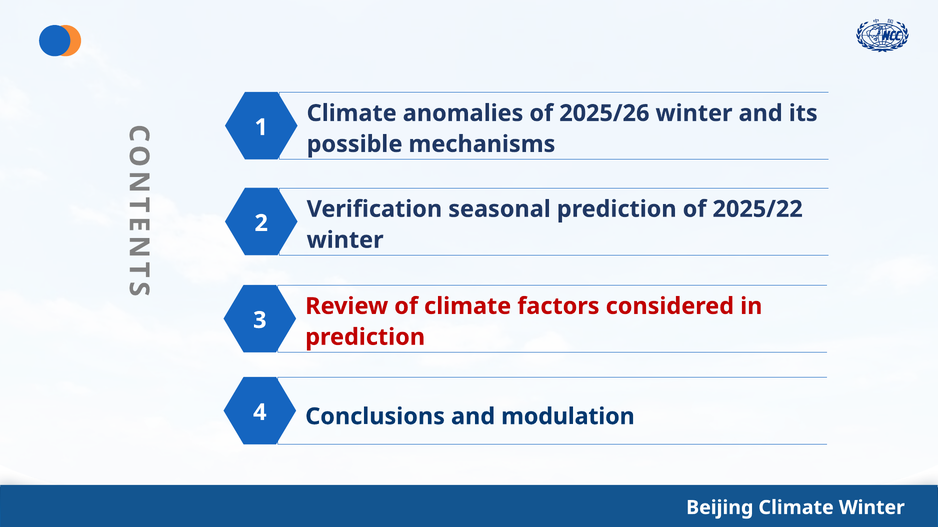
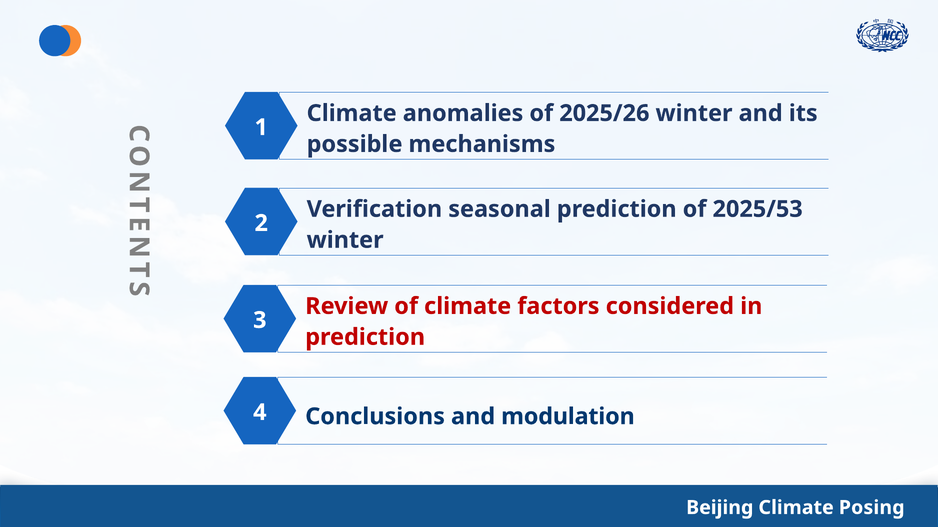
2025/22: 2025/22 -> 2025/53 (758, 209)
Climate Winter: Winter -> Posing (872, 508)
